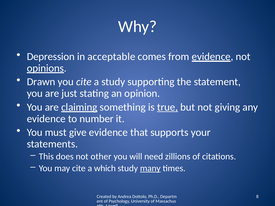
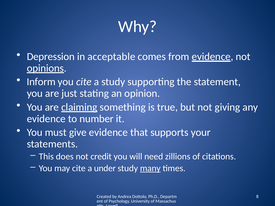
Drawn: Drawn -> Inform (41, 82)
true underline: present -> none (168, 107)
other: other -> credit (101, 157)
which: which -> under (105, 168)
